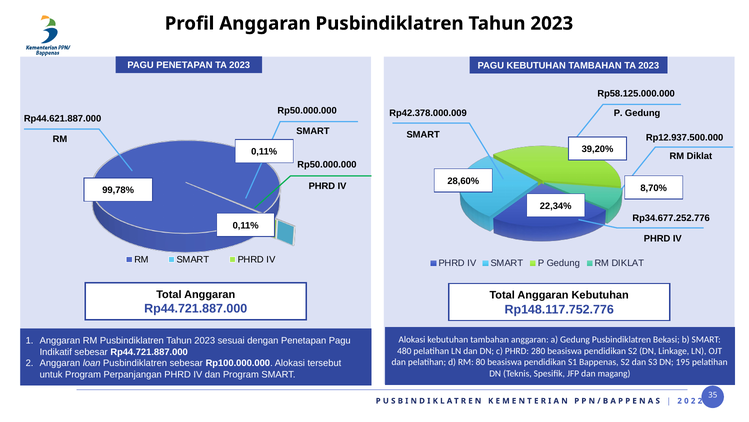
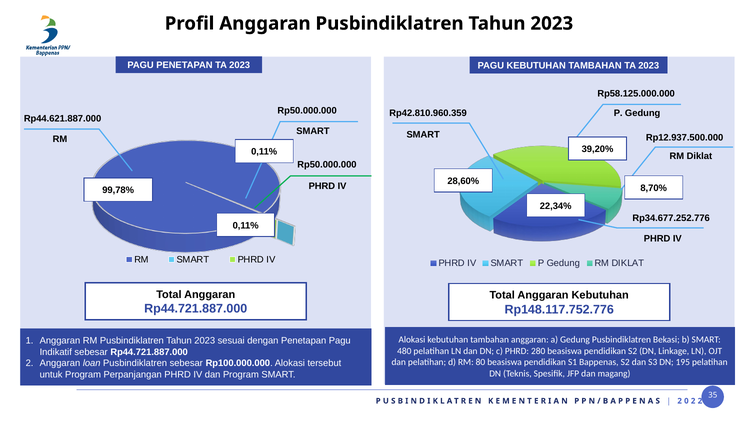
Rp42.378.000.009: Rp42.378.000.009 -> Rp42.810.960.359 (428, 113)
